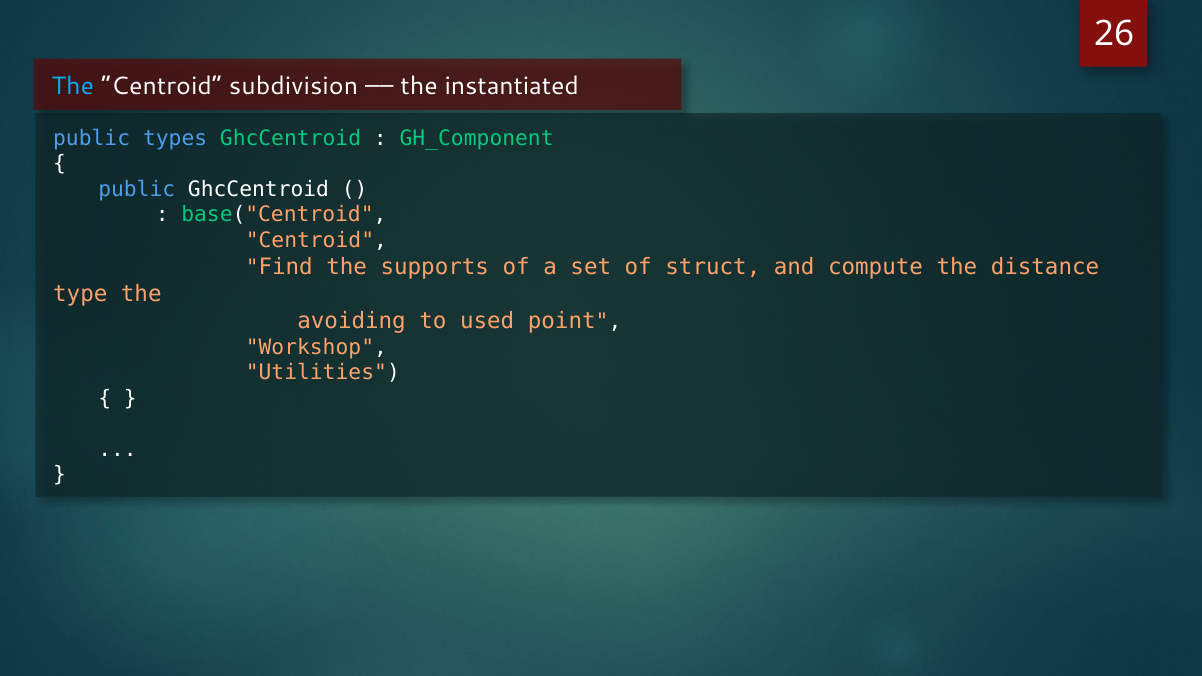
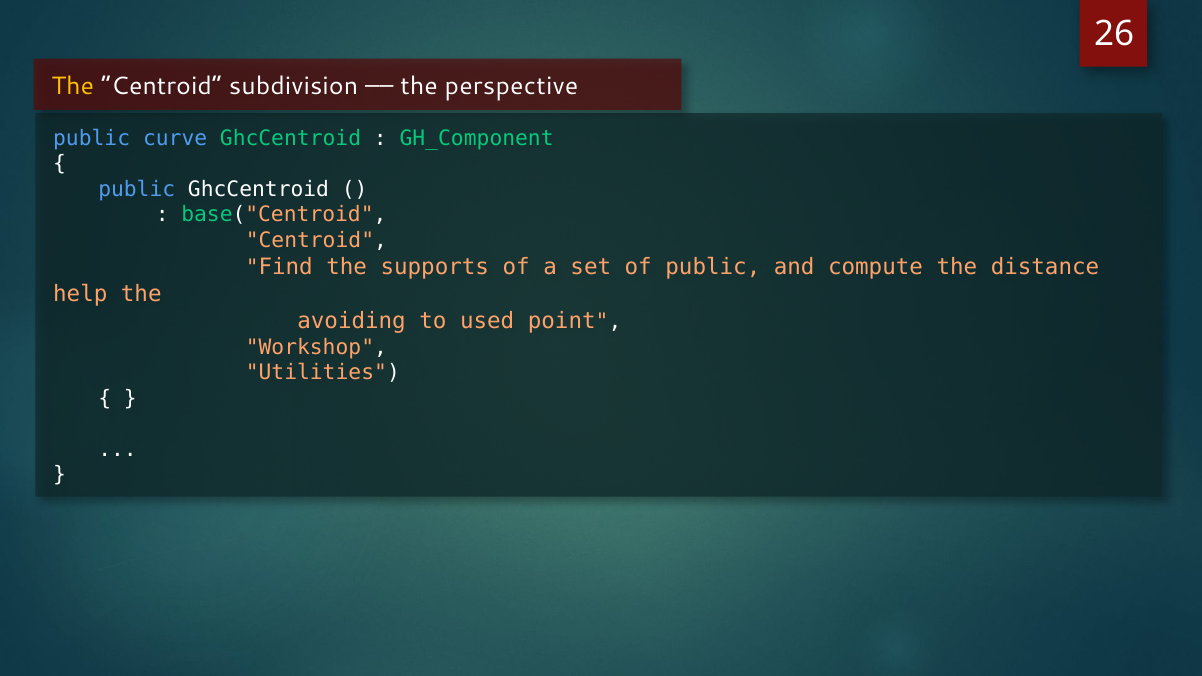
The colour: light blue -> yellow (73, 86)
instantiated: instantiated -> perspective (512, 86)
types: types -> curve (175, 138)
of struct: struct -> public (713, 267)
type: type -> help (80, 294)
